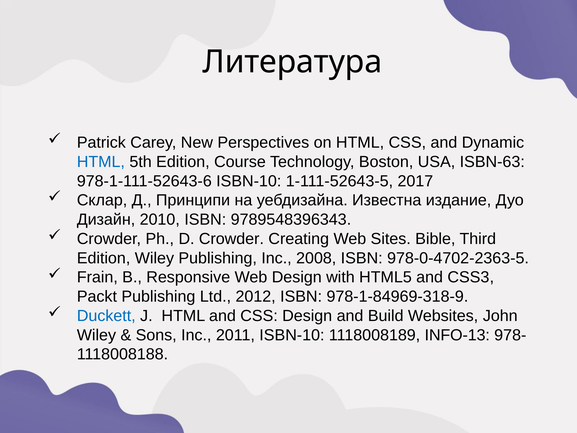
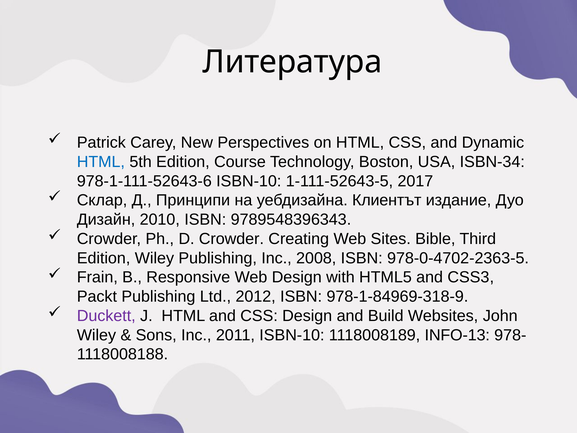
ISBN-63: ISBN-63 -> ISBN-34 (492, 162)
Известна: Известна -> Клиентът (387, 200)
Duckett colour: blue -> purple (106, 316)
